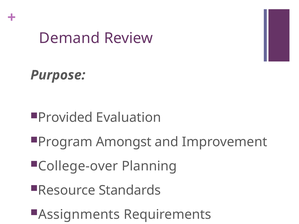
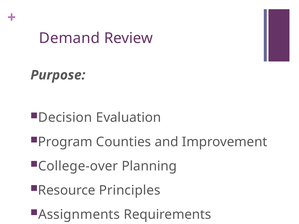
Provided: Provided -> Decision (65, 118)
Amongst: Amongst -> Counties (124, 142)
Standards: Standards -> Principles (130, 191)
